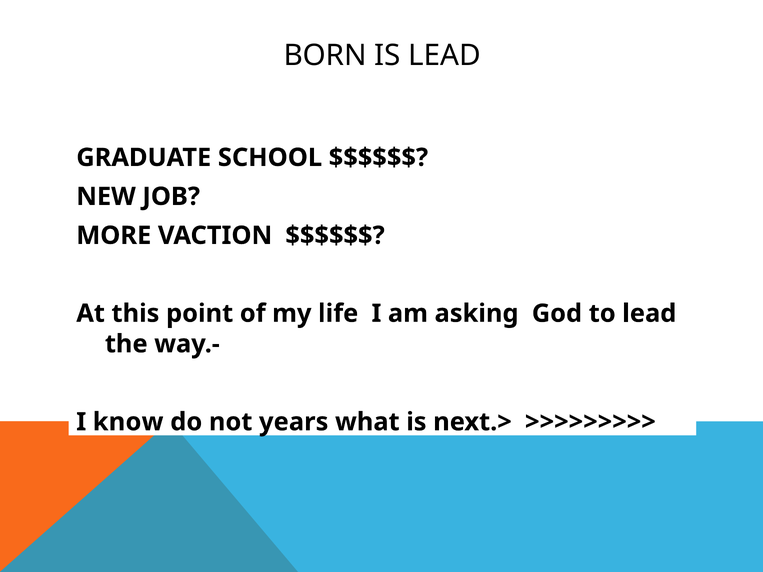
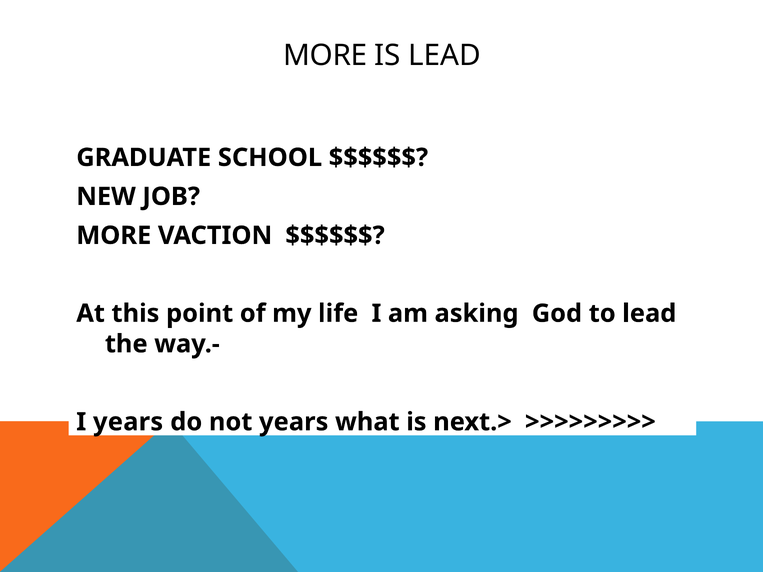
BORN: BORN -> MORE (325, 55)
I know: know -> years (128, 422)
